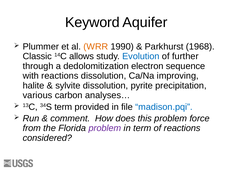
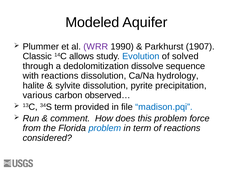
Keyword: Keyword -> Modeled (92, 23)
WRR colour: orange -> purple (96, 47)
1968: 1968 -> 1907 (200, 47)
further: further -> solved (185, 57)
electron: electron -> dissolve (147, 66)
improving: improving -> hydrology (178, 76)
analyses…: analyses… -> observed… (108, 96)
problem colour: purple -> blue (105, 129)
